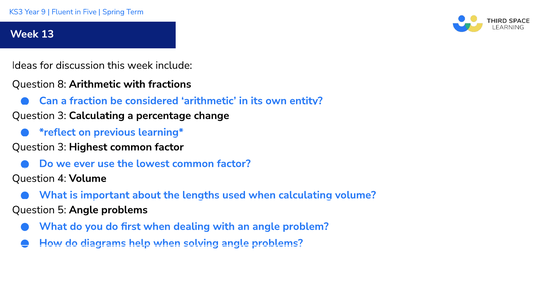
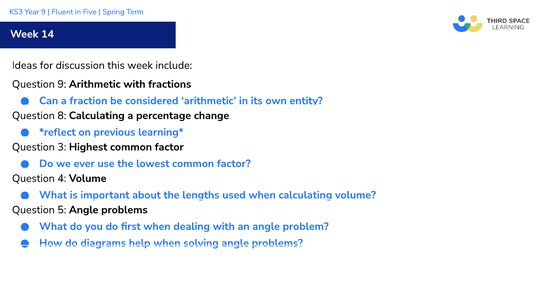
13: 13 -> 14 (48, 34)
Question 8: 8 -> 9 (62, 84)
3: 3 -> 8 (62, 115)
